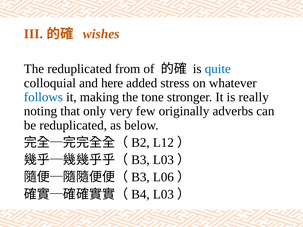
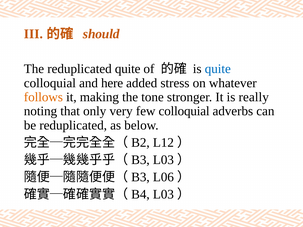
wishes: wishes -> should (101, 34)
reduplicated from: from -> quite (128, 69)
follows colour: blue -> orange (43, 97)
few originally: originally -> colloquial (184, 111)
